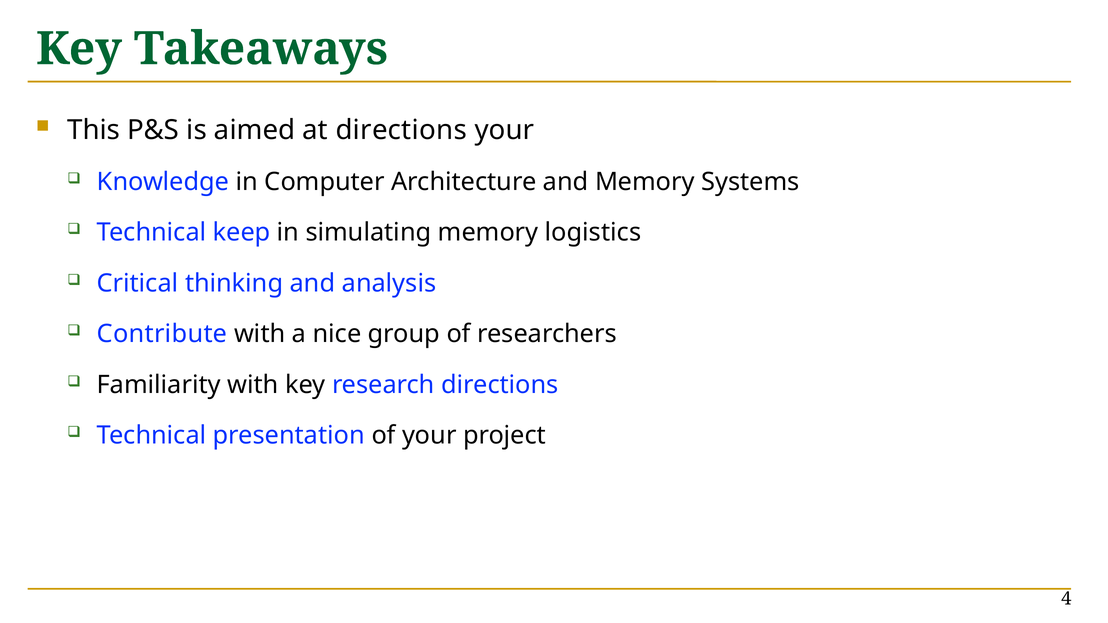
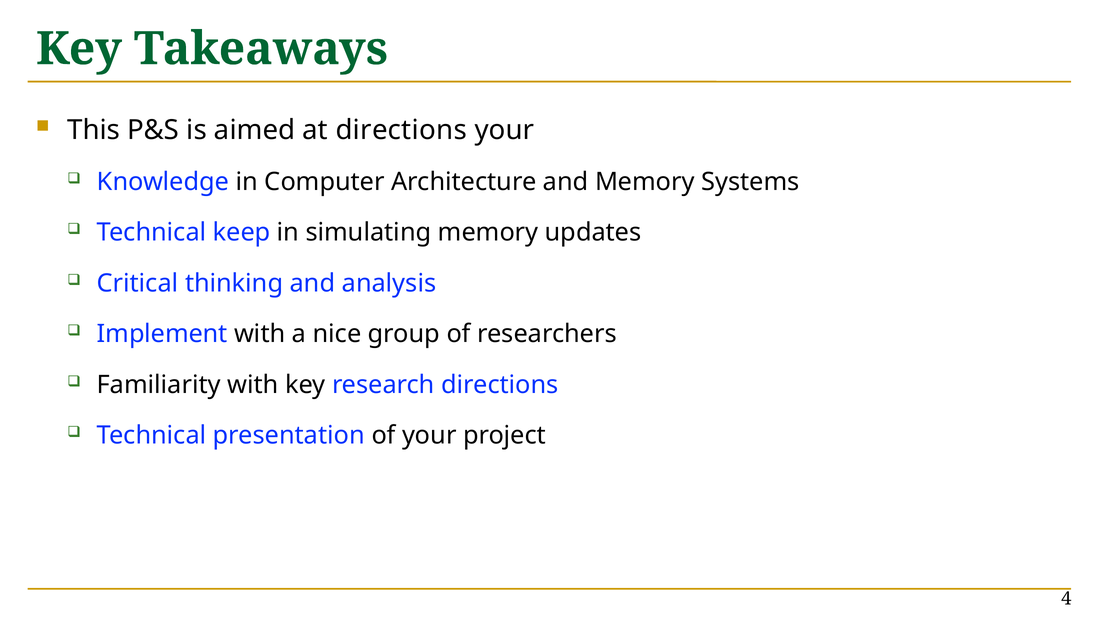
logistics: logistics -> updates (593, 233)
Contribute: Contribute -> Implement (162, 334)
